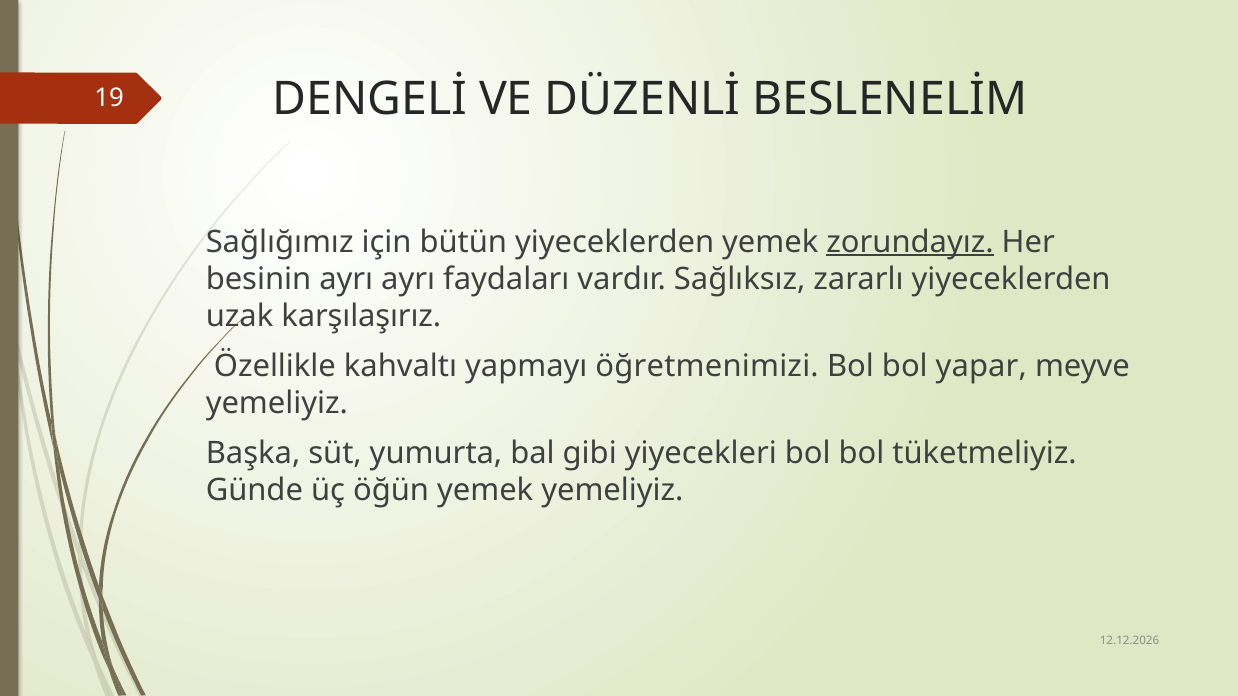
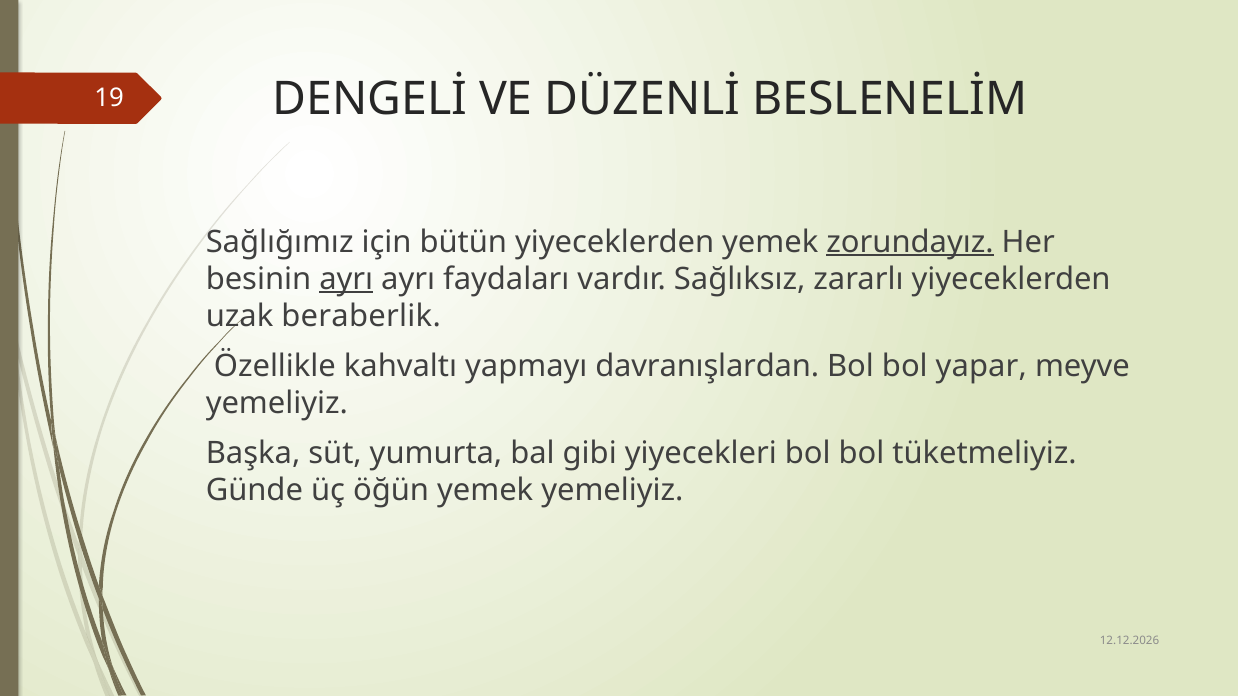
ayrı underline: none -> present (346, 279)
karşılaşırız: karşılaşırız -> beraberlik (361, 316)
öğretmenimizi: öğretmenimizi -> davranışlardan (707, 366)
